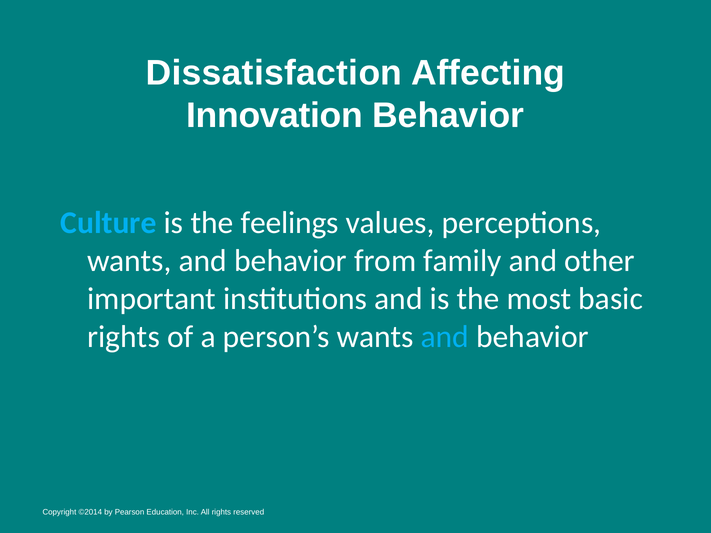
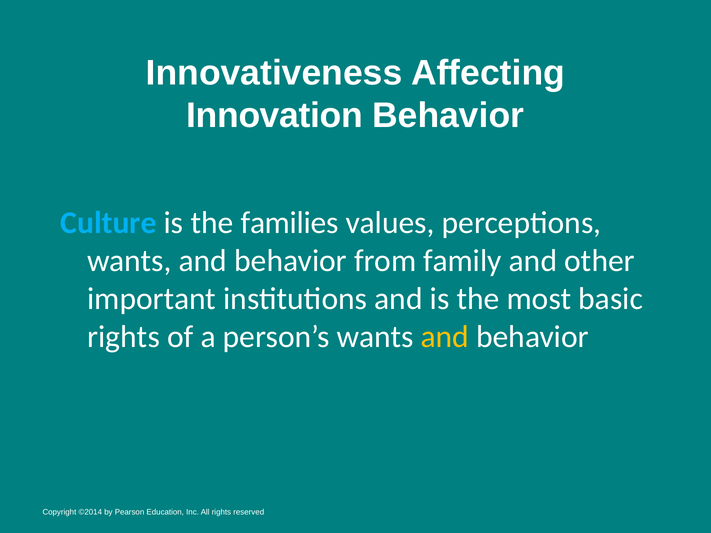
Dissatisfaction: Dissatisfaction -> Innovativeness (274, 73)
feelings: feelings -> families (290, 223)
and colour: light blue -> yellow (445, 337)
